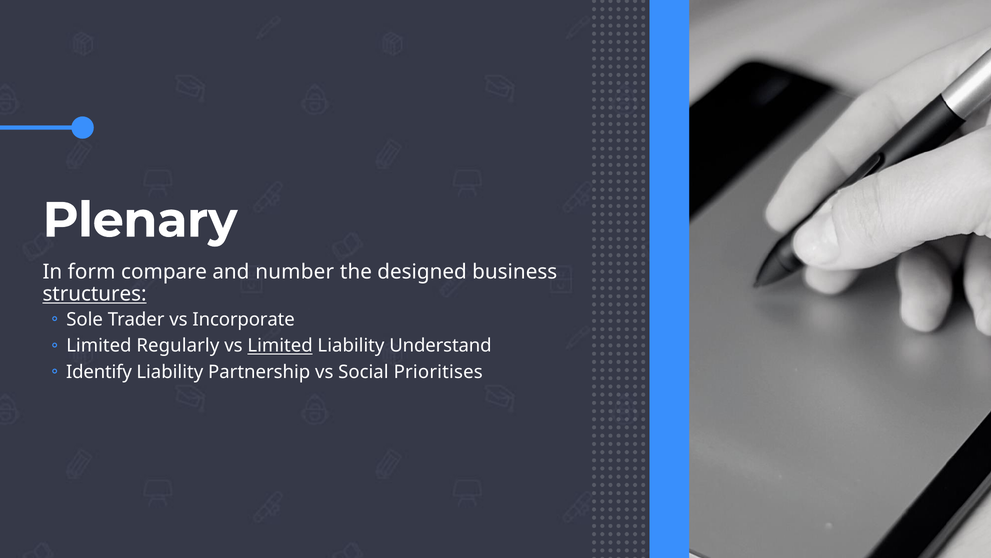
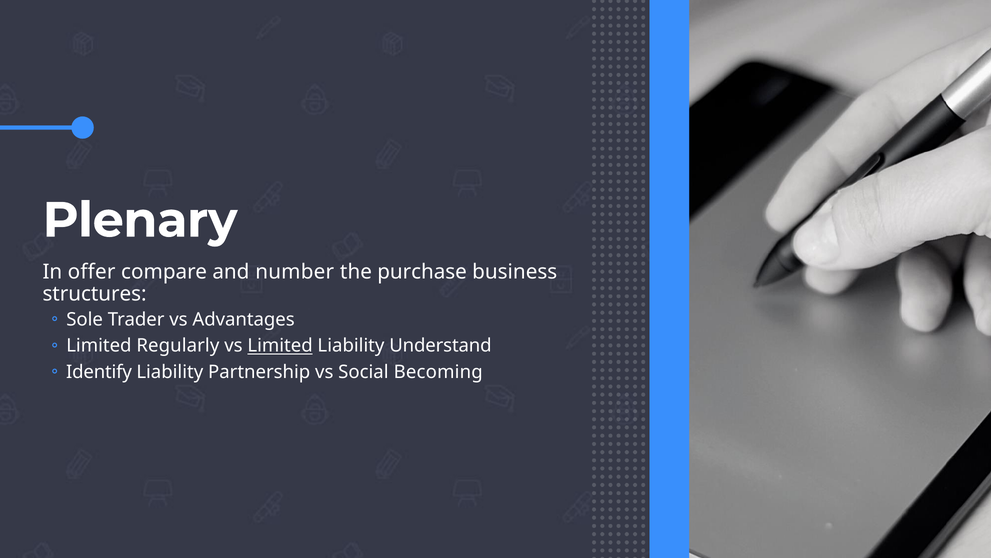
form: form -> offer (92, 272)
designed: designed -> purchase (422, 272)
structures underline: present -> none (95, 294)
Incorporate: Incorporate -> Advantages (244, 319)
Prioritises: Prioritises -> Becoming (438, 372)
